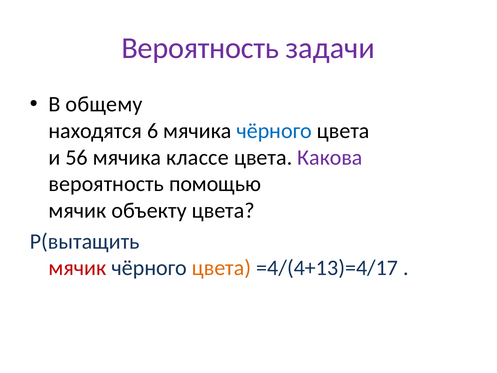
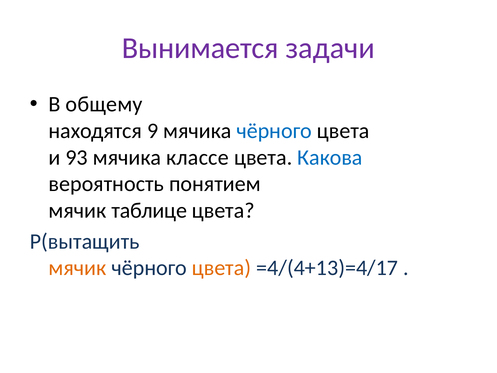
Вероятность: Вероятность -> Вынимается (200, 48)
6: 6 -> 9 (153, 131)
56: 56 -> 93 (77, 157)
Какова colour: purple -> blue (330, 157)
помощью: помощью -> понятием (215, 184)
объекту: объекту -> таблице (149, 210)
мячик colour: red -> orange (77, 268)
